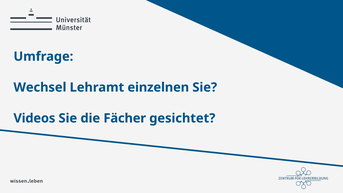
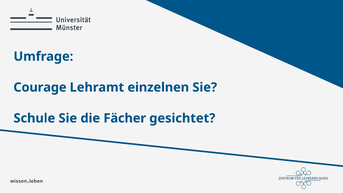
Wechsel: Wechsel -> Courage (40, 87)
Videos: Videos -> Schule (34, 118)
